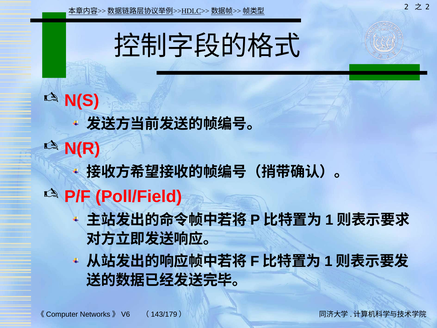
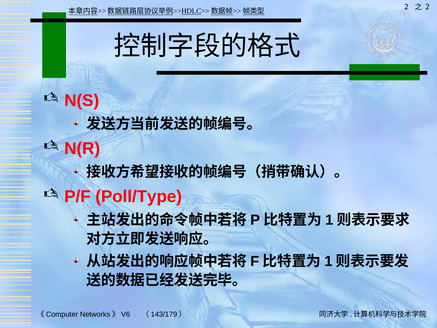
Poll/Field: Poll/Field -> Poll/Type (139, 196)
